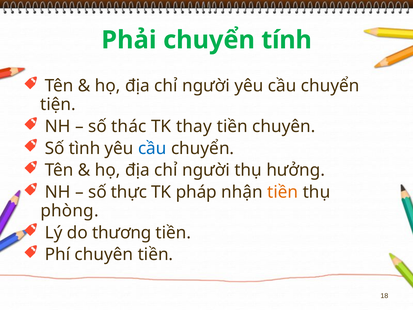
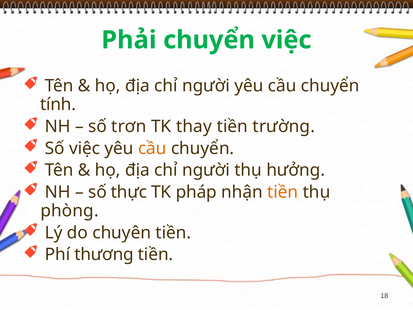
chuyển tính: tính -> việc (286, 40)
tiện: tiện -> tính (58, 104)
thác: thác -> trơn (129, 126)
tiền chuyên: chuyên -> trường (284, 126)
Số tình: tình -> việc (85, 148)
cầu colour: blue -> orange (152, 148)
thương: thương -> chuyên (122, 232)
Phí chuyên: chuyên -> thương (104, 254)
